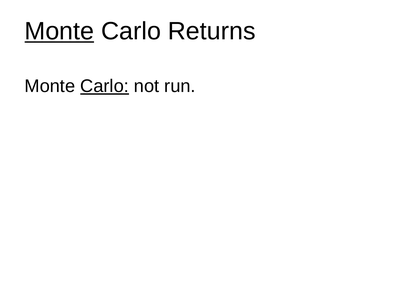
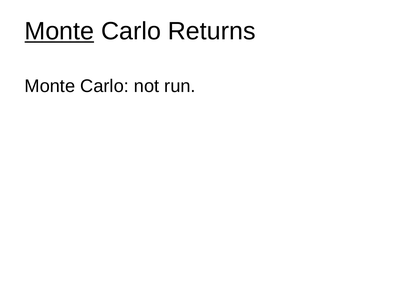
Carlo underline: present -> none (105, 86)
